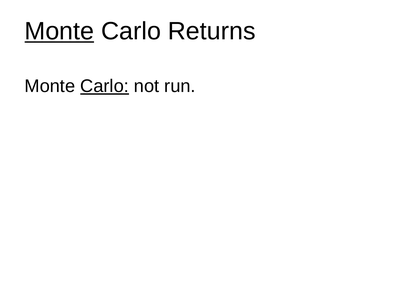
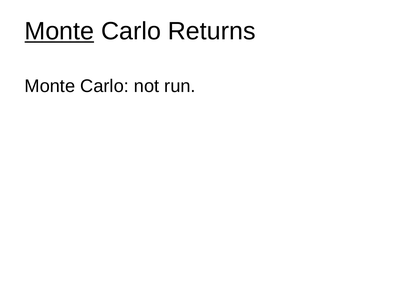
Carlo underline: present -> none (105, 86)
